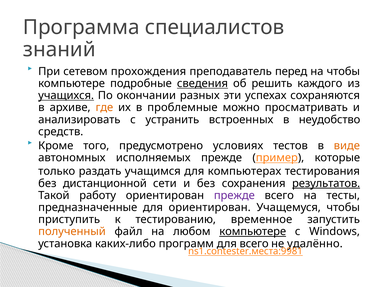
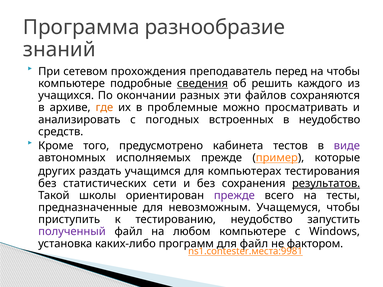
специалистов: специалистов -> разнообразие (215, 27)
учащихся underline: present -> none (66, 96)
успехах: успехах -> файлов (266, 96)
устранить: устранить -> погодных (172, 120)
условиях: условиях -> кабинета (238, 146)
виде colour: orange -> purple (347, 146)
только: только -> других (57, 171)
дистанционной: дистанционной -> статистических (105, 184)
работу: работу -> школы (98, 196)
для ориентирован: ориентирован -> невозможным (210, 208)
тестированию временное: временное -> неудобство (262, 220)
полученный colour: orange -> purple (72, 232)
компьютере underline: present -> none (253, 232)
для всего: всего -> файл (254, 244)
удалённо: удалённо -> фактором (315, 244)
